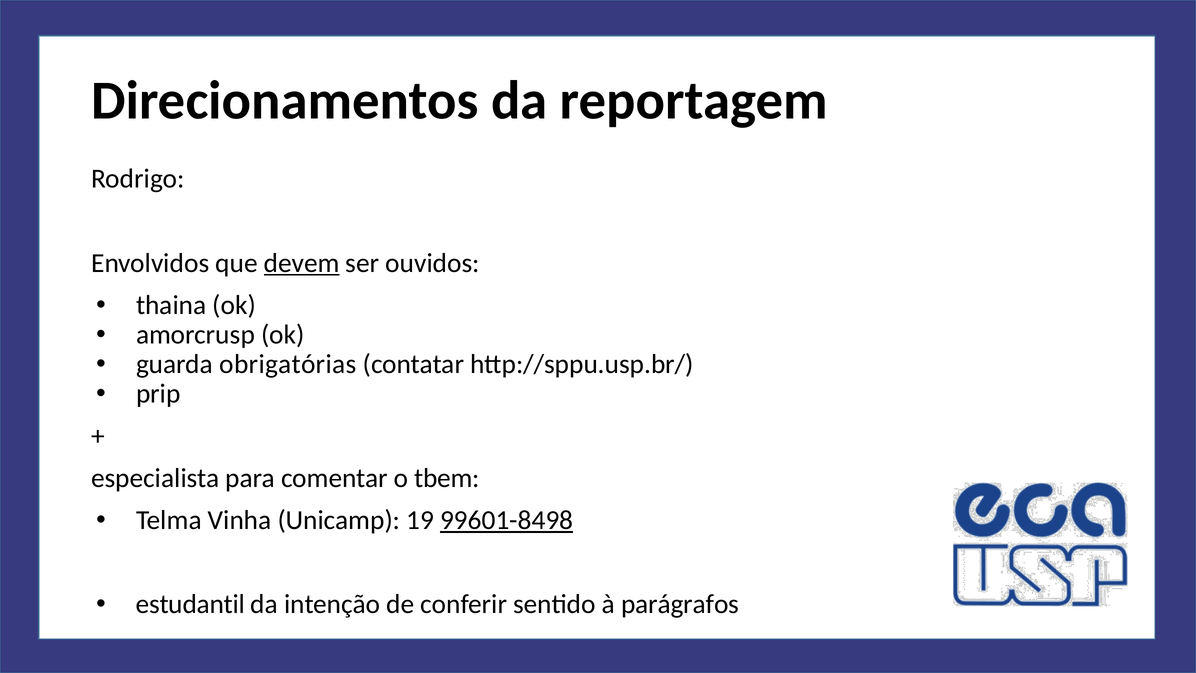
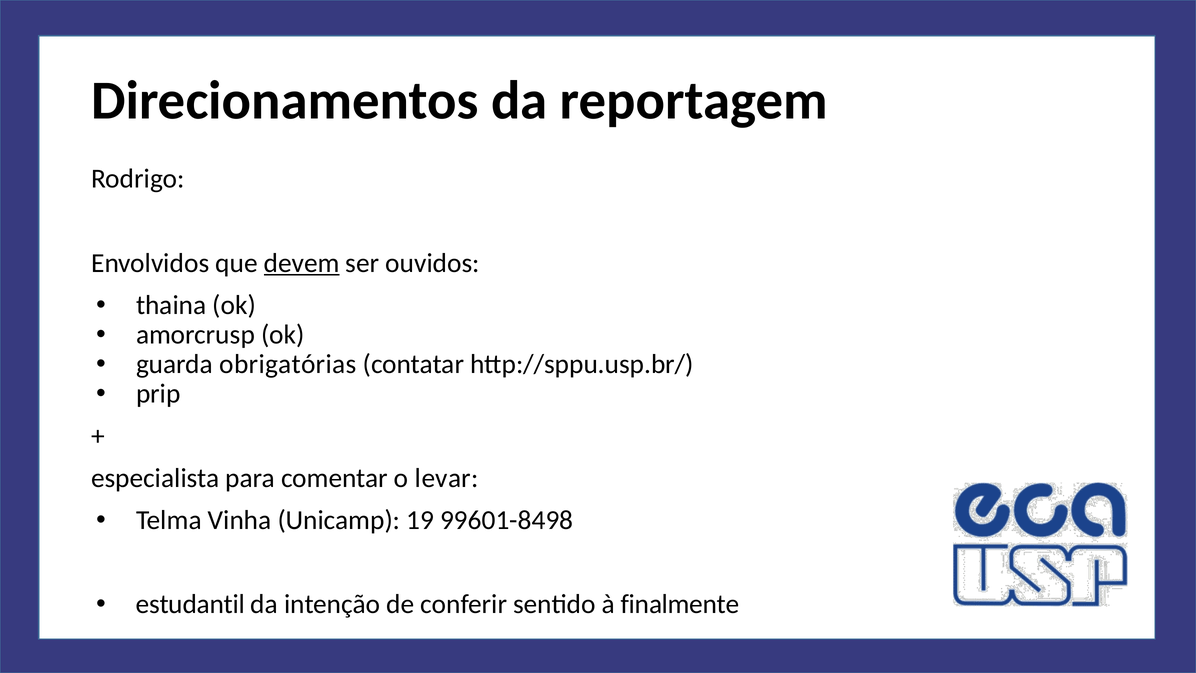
tbem: tbem -> levar (447, 478)
99601-8498 underline: present -> none (507, 520)
parágrafos: parágrafos -> finalmente (680, 604)
